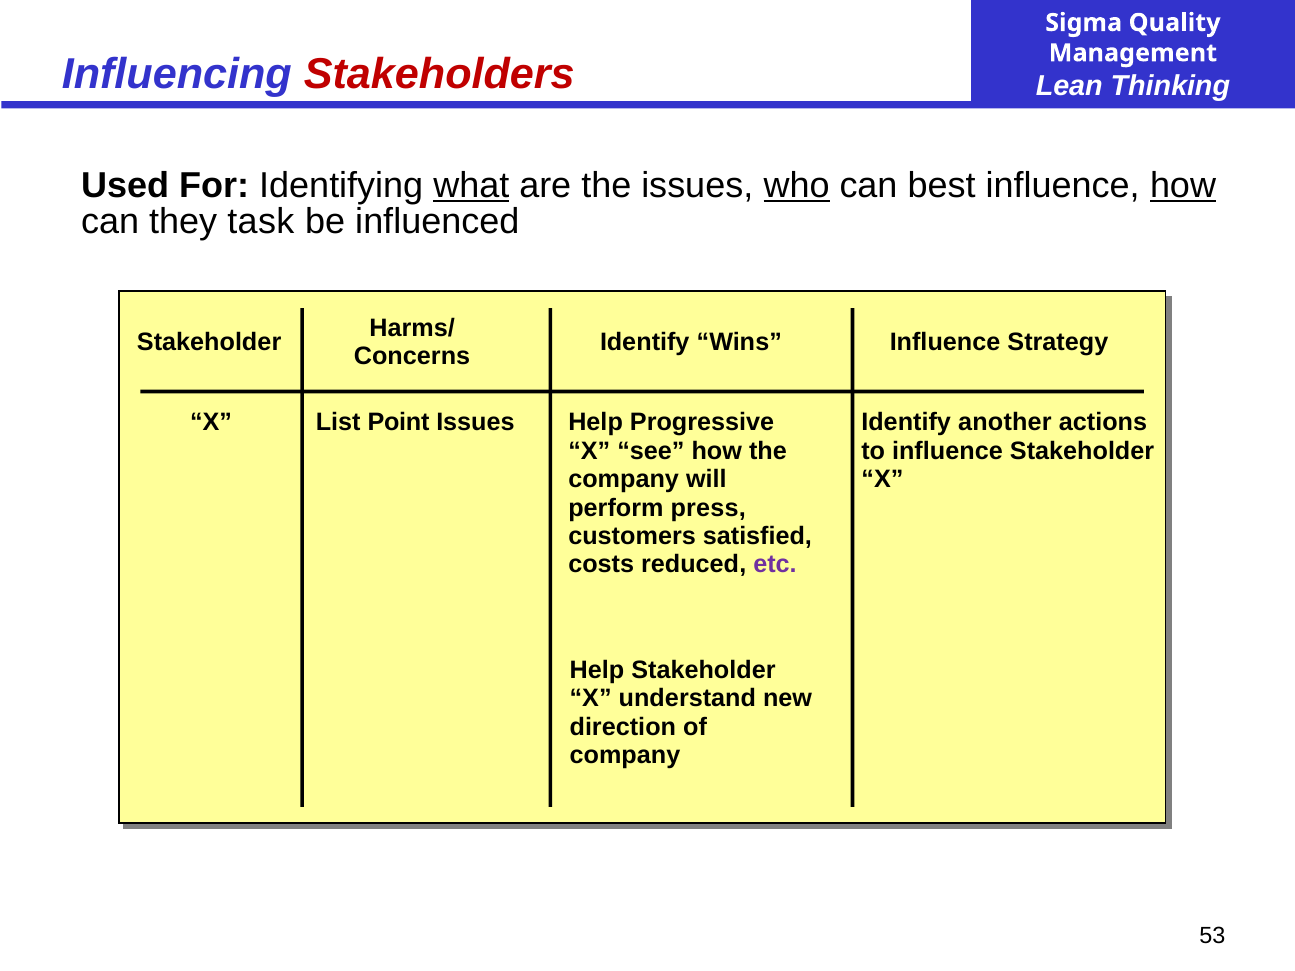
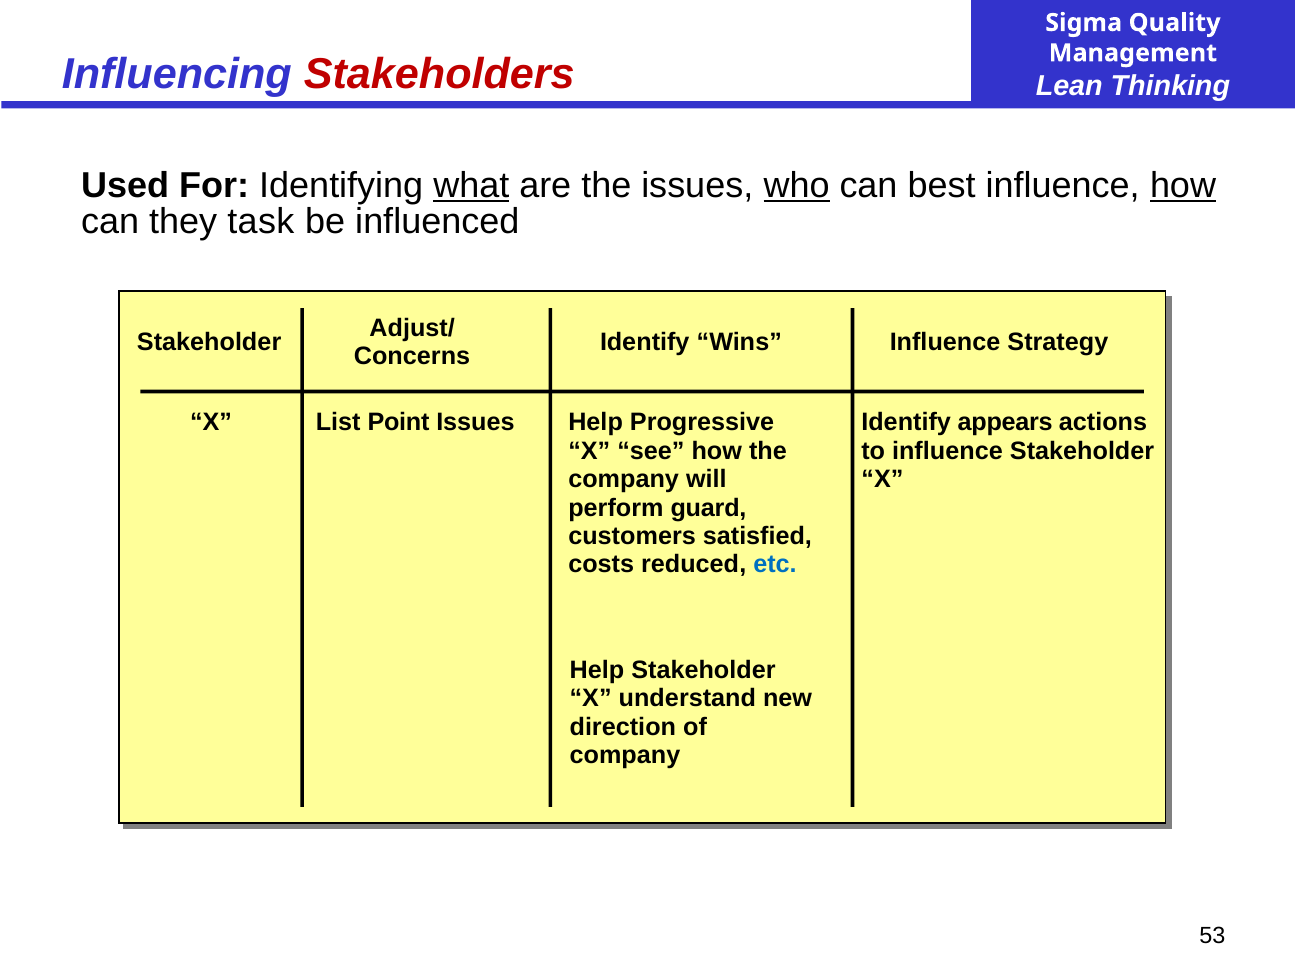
Harms/: Harms/ -> Adjust/ (412, 328)
another: another -> appears (1005, 423)
press: press -> guard (708, 508)
etc colour: purple -> blue (775, 565)
